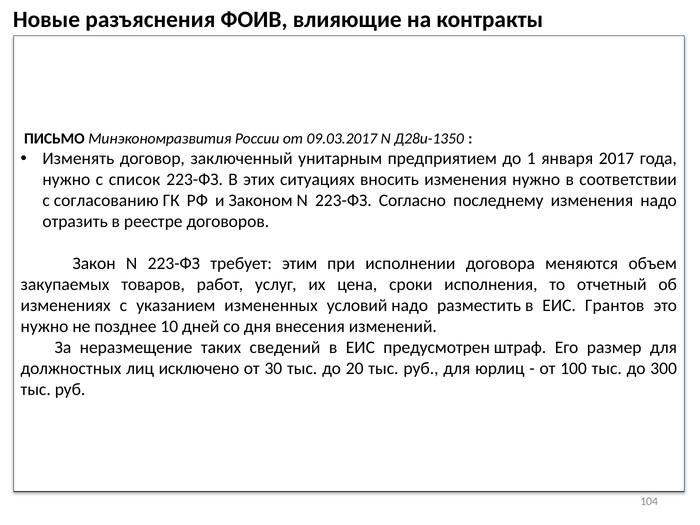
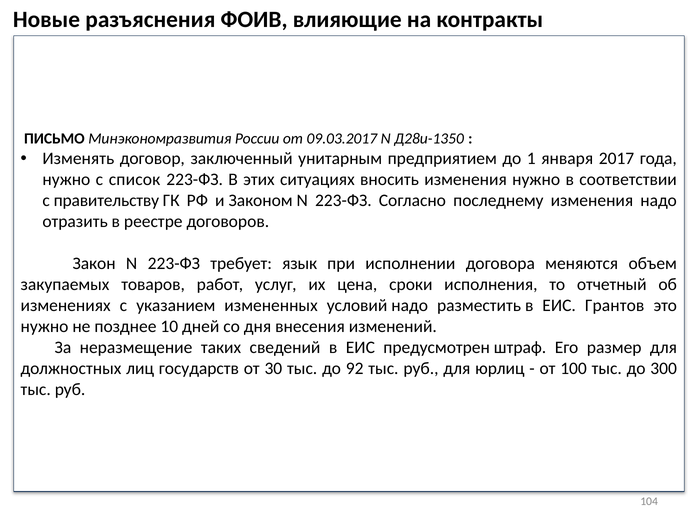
согласованию: согласованию -> правительству (106, 201)
этим: этим -> язык (300, 264)
исключено: исключено -> государств (199, 369)
20: 20 -> 92 (355, 369)
